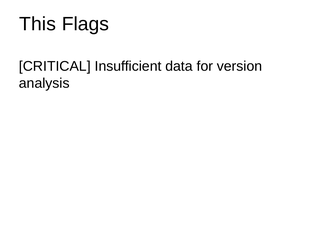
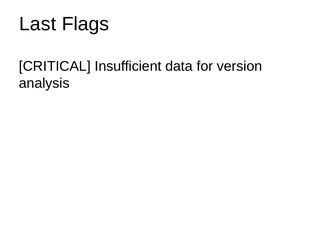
This: This -> Last (38, 24)
